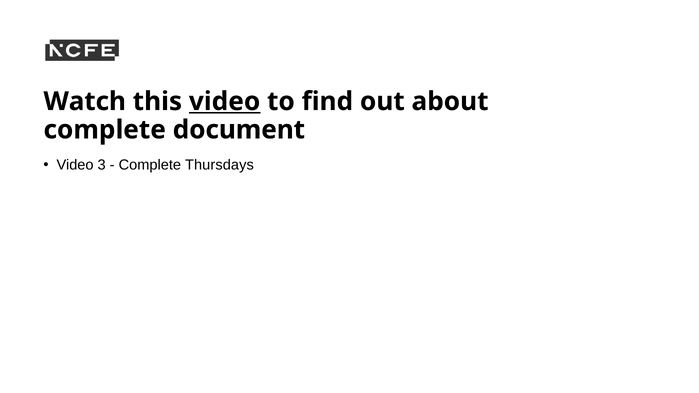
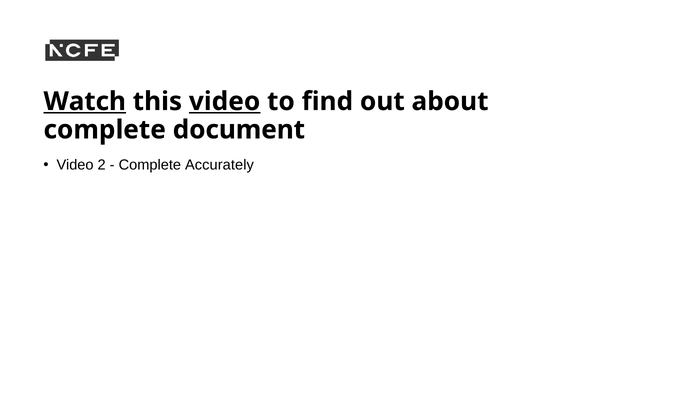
Watch underline: none -> present (85, 101)
3: 3 -> 2 (102, 165)
Thursdays: Thursdays -> Accurately (219, 165)
